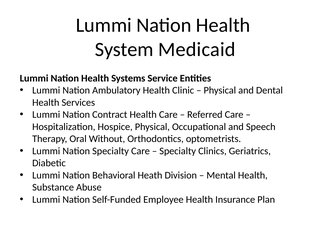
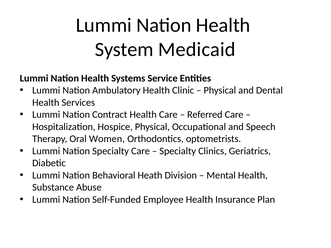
Without: Without -> Women (107, 139)
